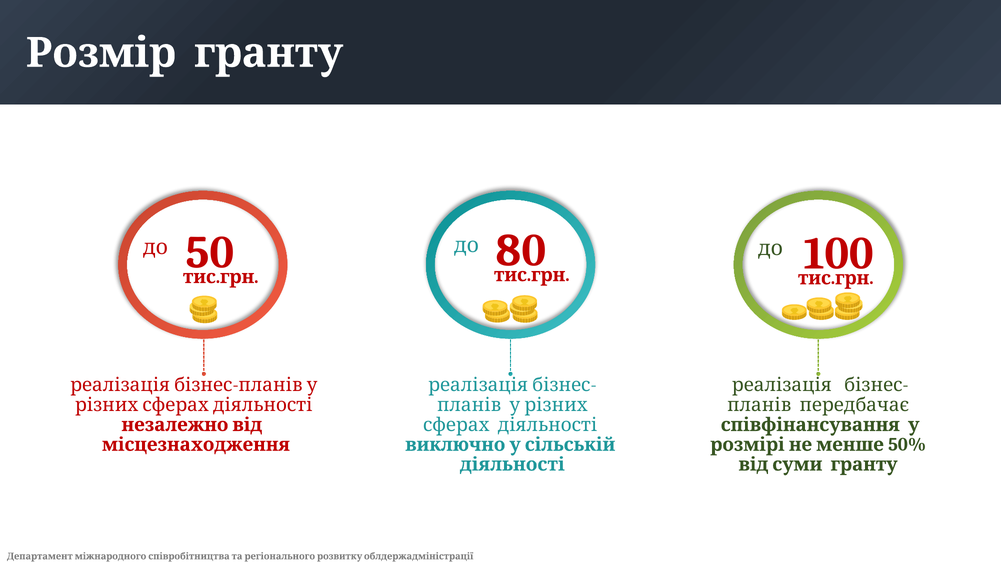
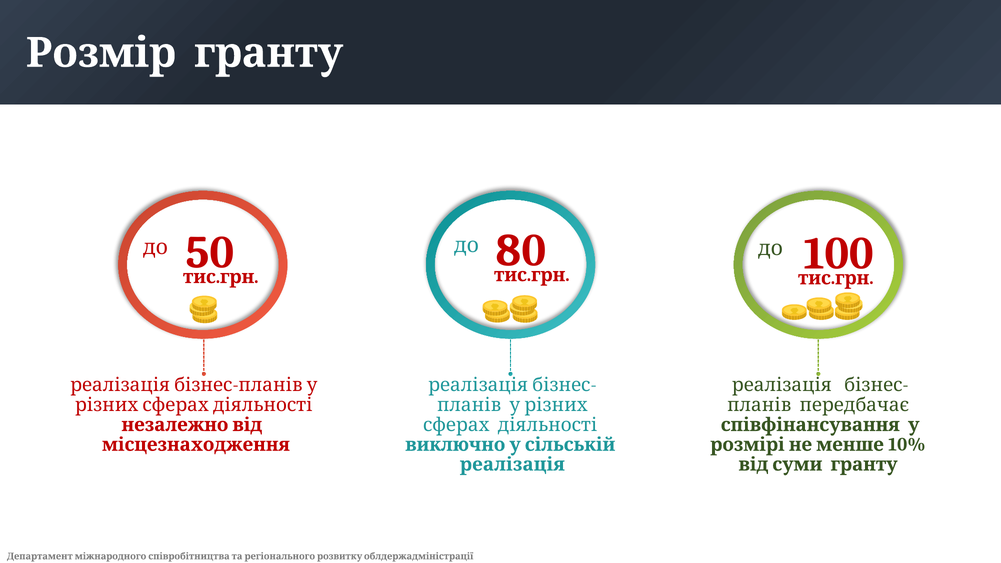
50%: 50% -> 10% (907, 445)
діяльності: діяльності -> реалізація (512, 465)
